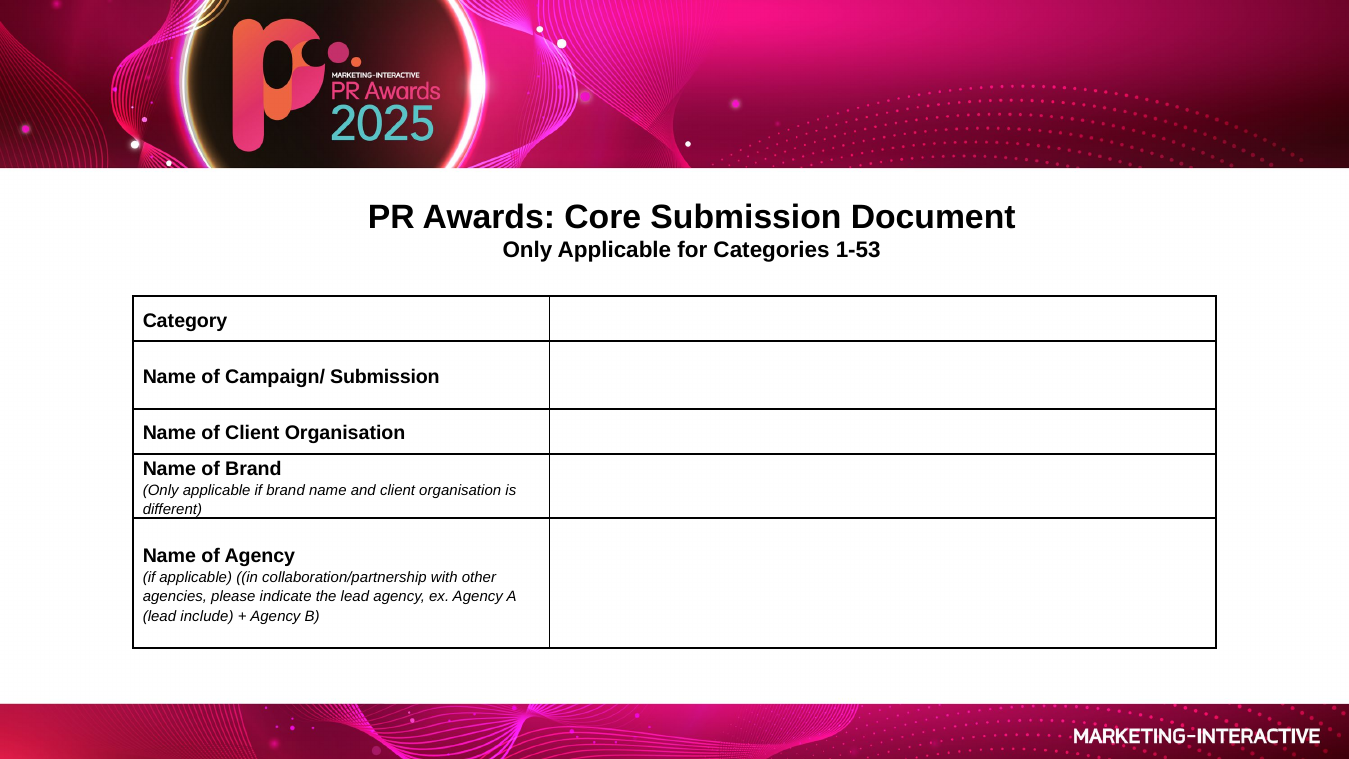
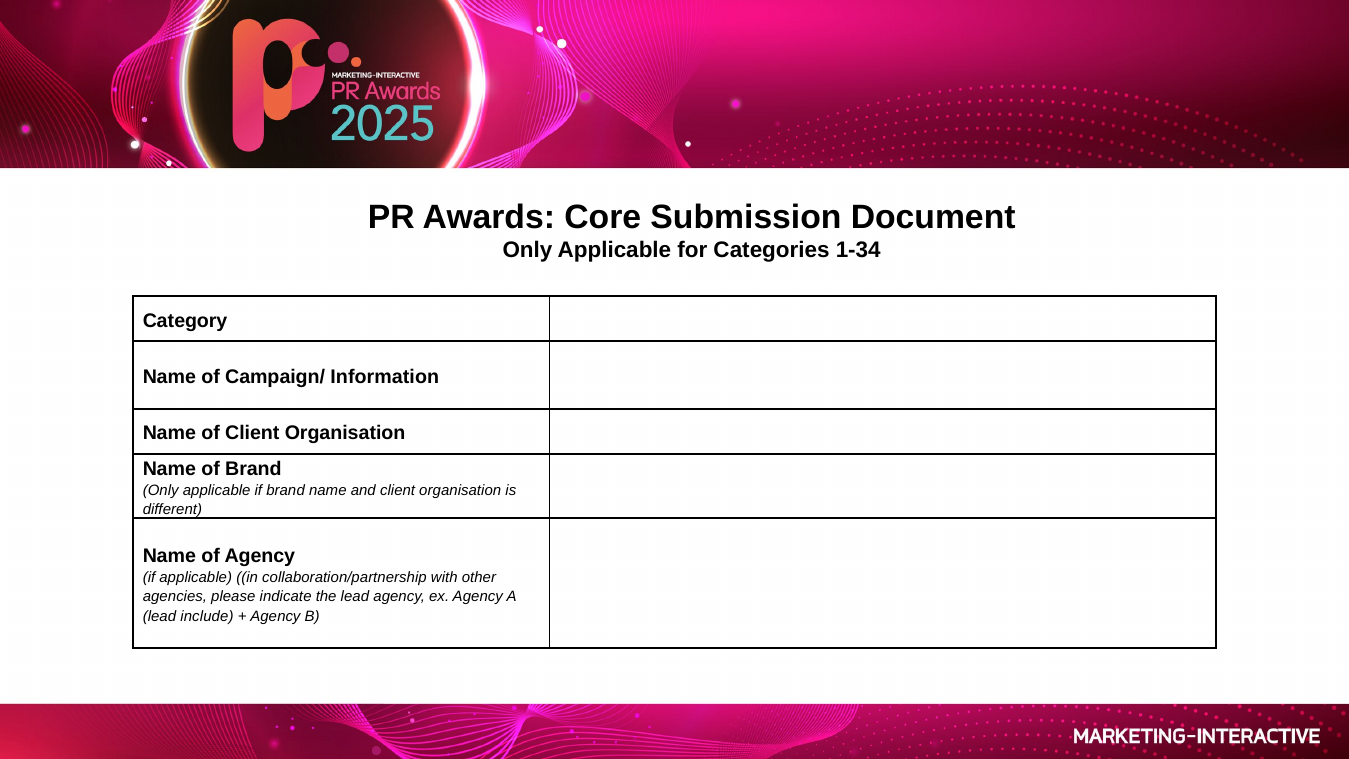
1-53: 1-53 -> 1-34 (858, 250)
Campaign/ Submission: Submission -> Information (385, 377)
